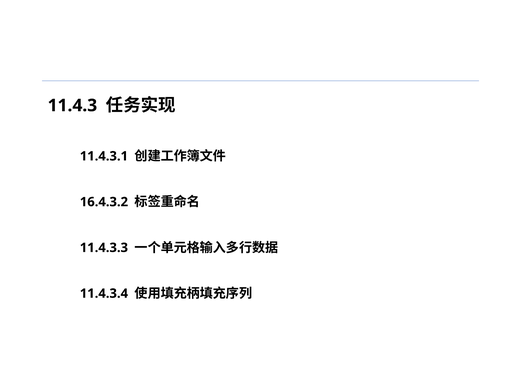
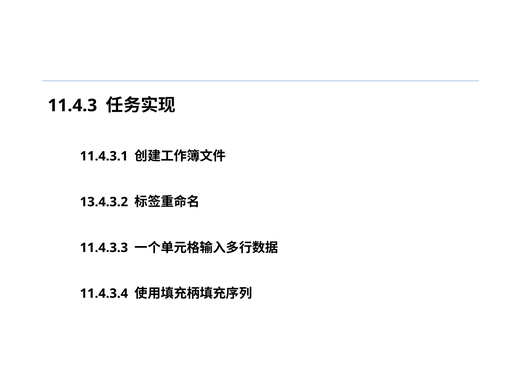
16.4.3.2: 16.4.3.2 -> 13.4.3.2 (104, 202)
